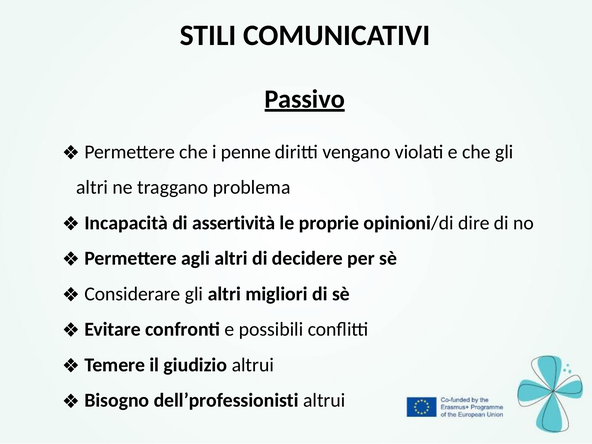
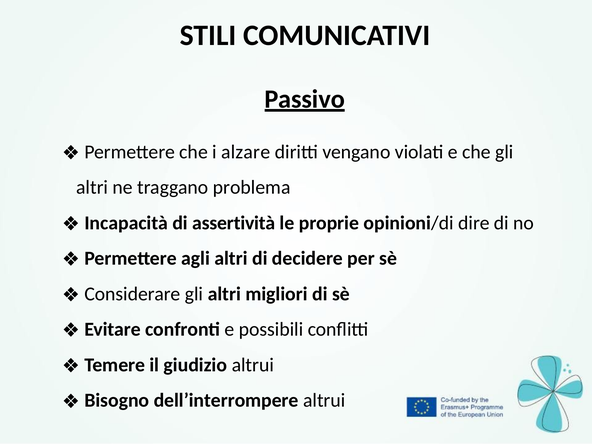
penne: penne -> alzare (246, 152)
dell’professionisti: dell’professionisti -> dell’interrompere (226, 400)
